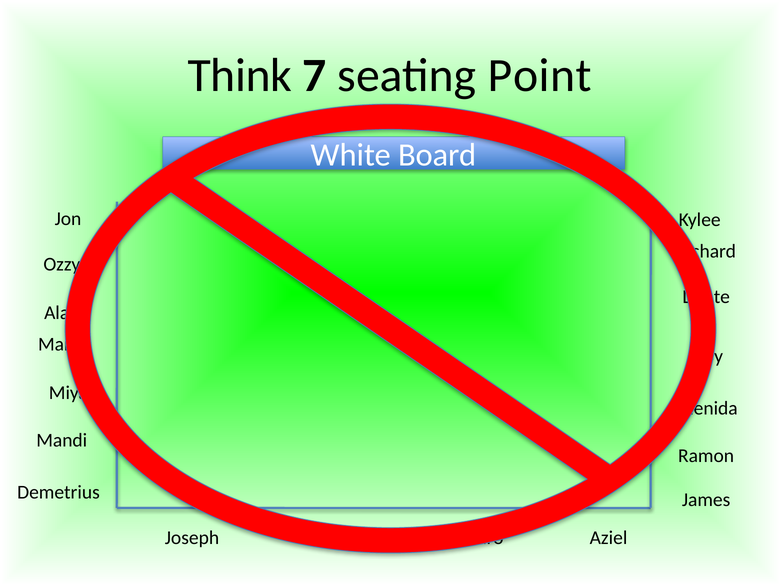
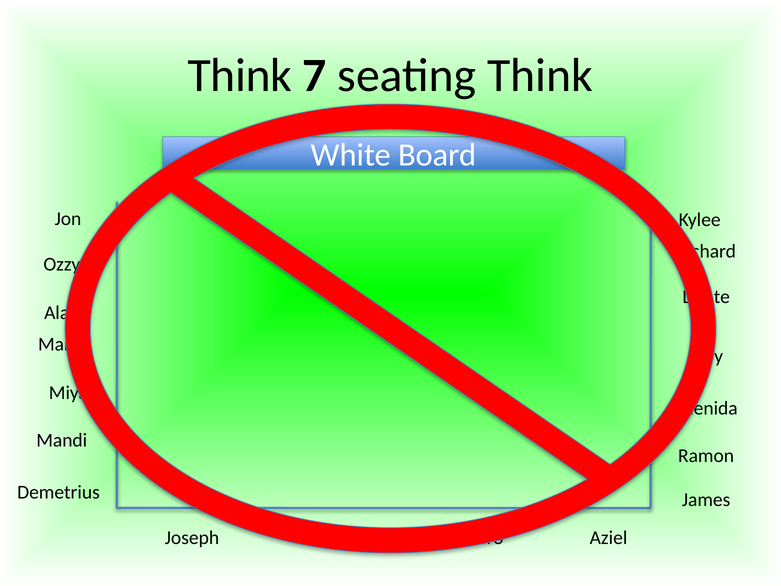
seating Point: Point -> Think (540, 76)
